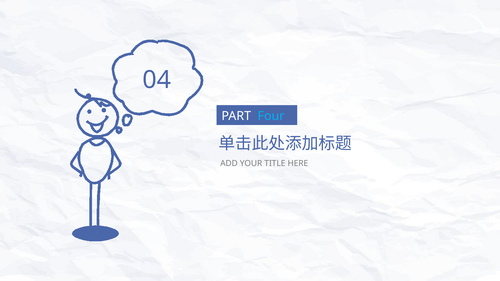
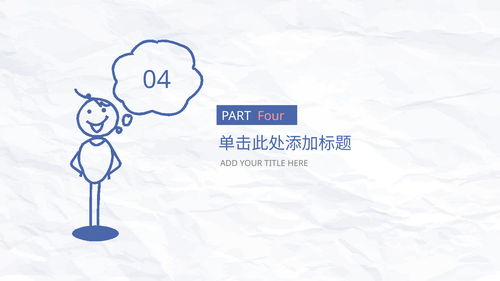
Four colour: light blue -> pink (271, 116)
